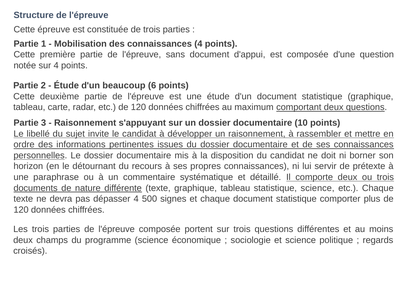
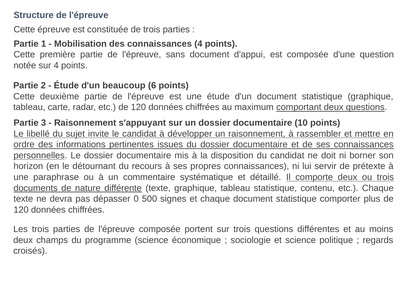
statistique science: science -> contenu (318, 188)
dépasser 4: 4 -> 0 (136, 199)
